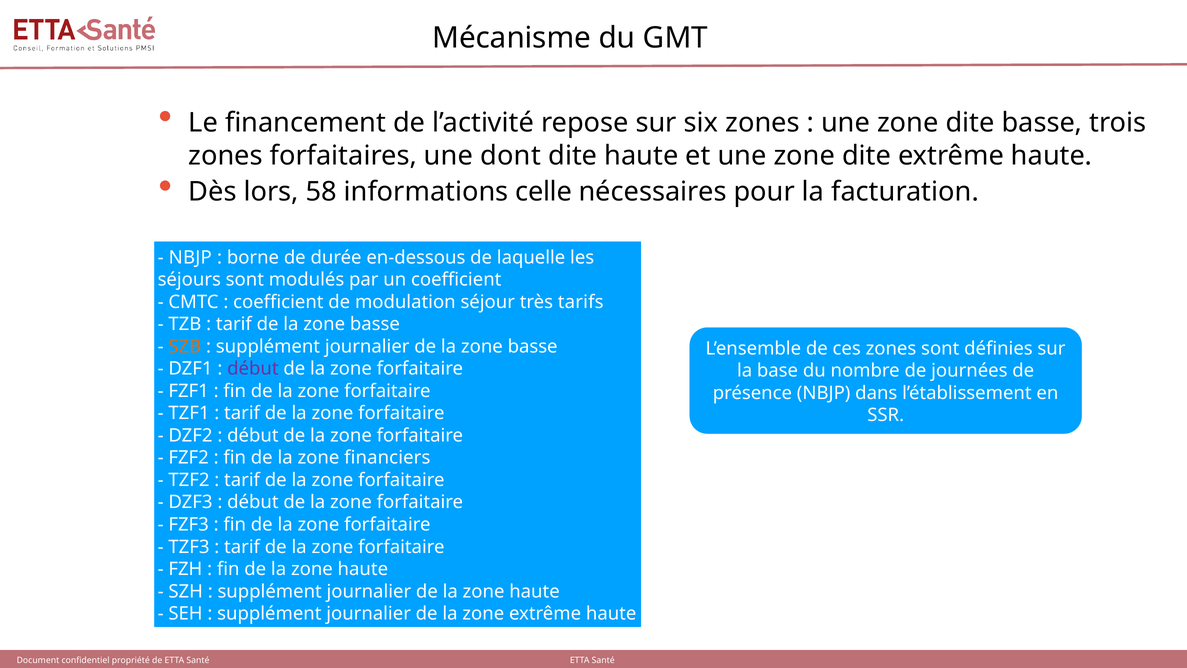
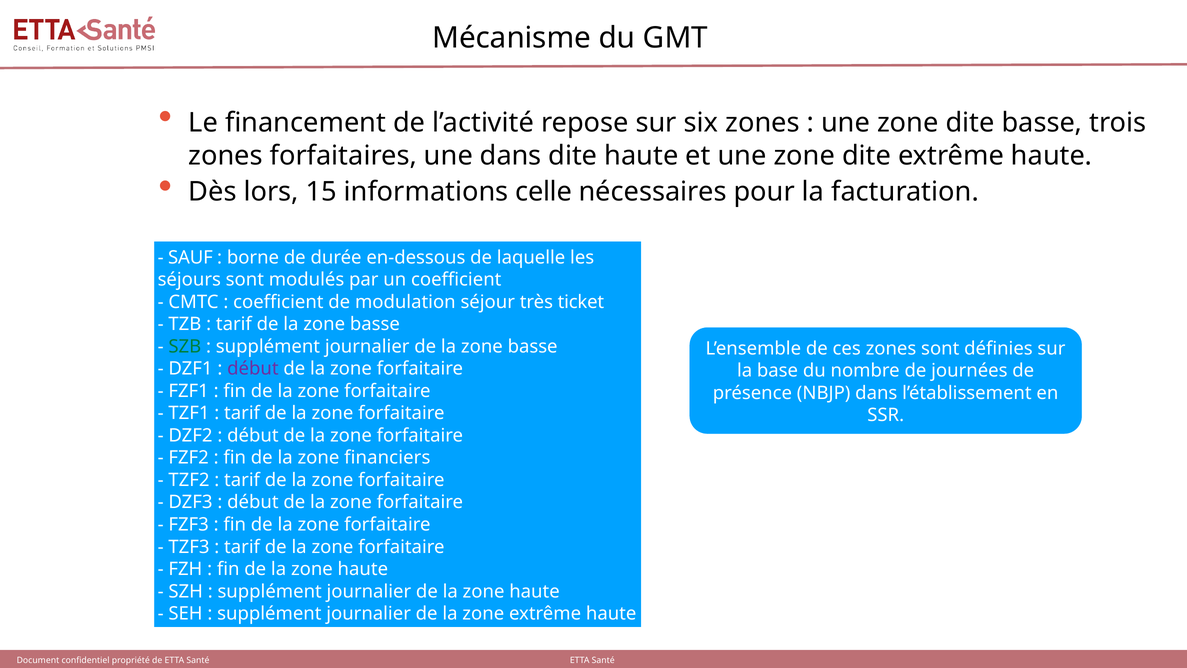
une dont: dont -> dans (511, 156)
58: 58 -> 15 (321, 192)
NBJP: NBJP -> SAUF (190, 257)
tarifs: tarifs -> ticket (581, 302)
SZB colour: orange -> green (185, 346)
